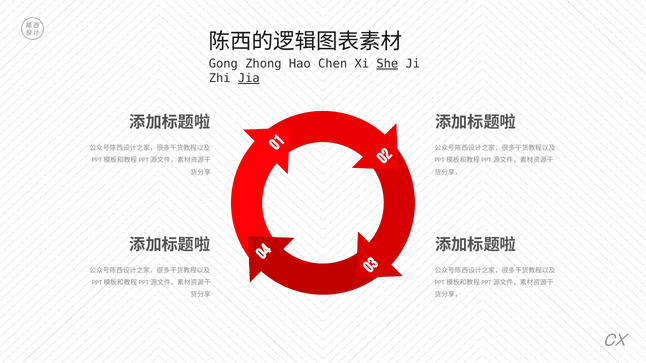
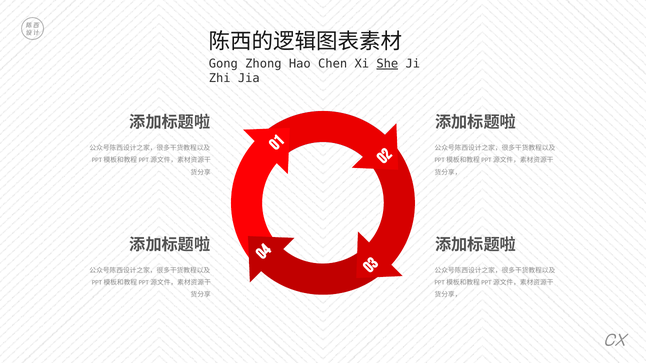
Jia underline: present -> none (249, 78)
